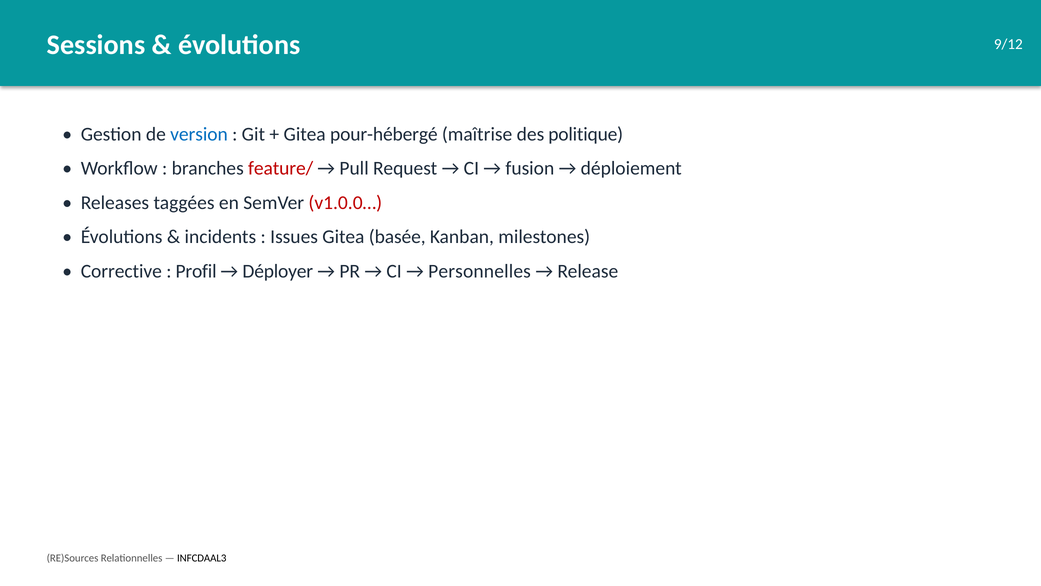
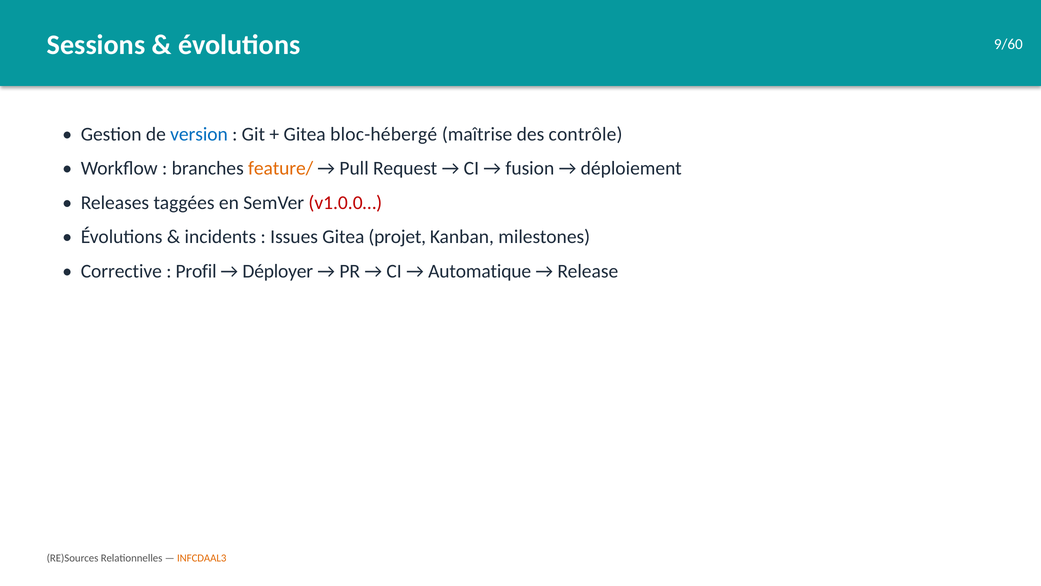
9/12: 9/12 -> 9/60 (1008, 44)
pour-hébergé: pour-hébergé -> bloc-hébergé (384, 134)
politique: politique -> contrôle (586, 134)
feature/ colour: red -> orange (281, 168)
basée: basée -> projet (397, 237)
Personnelles: Personnelles -> Automatique (480, 271)
INFCDAAL3 colour: black -> orange (202, 558)
